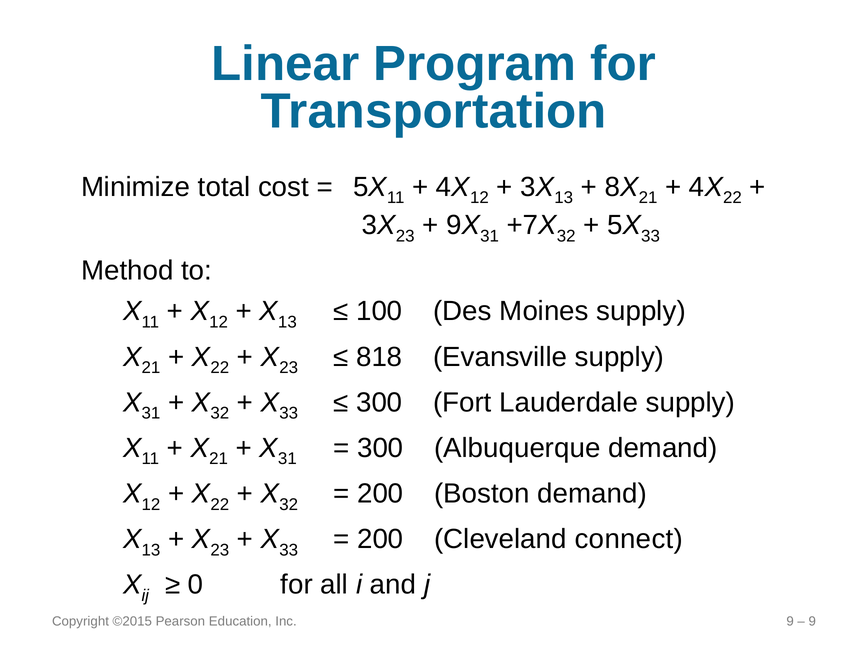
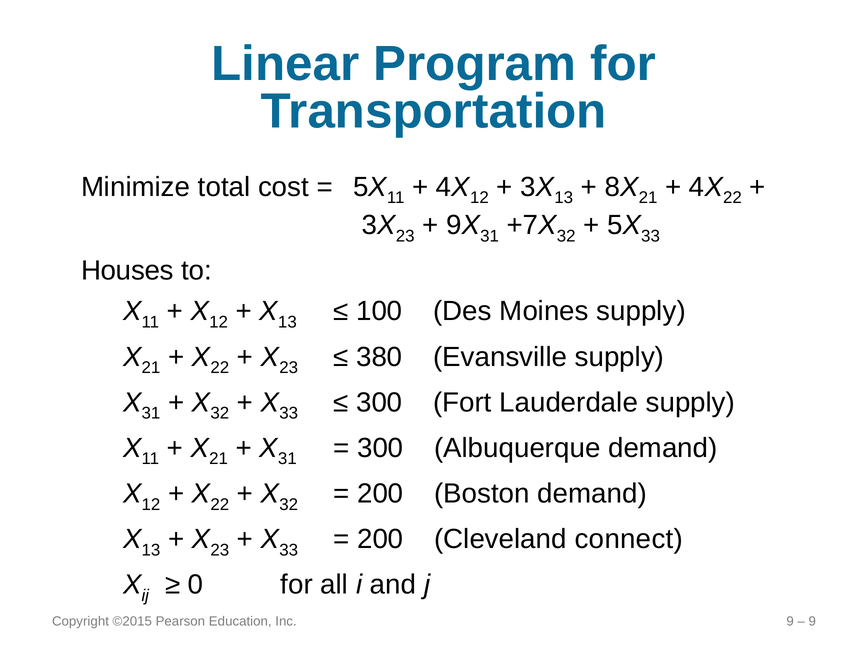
Method: Method -> Houses (127, 271)
818: 818 -> 380 (379, 357)
